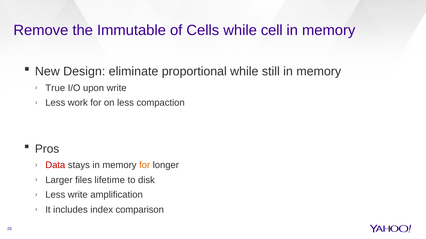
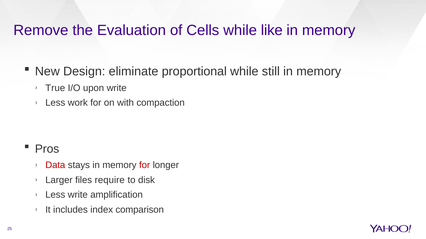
Immutable: Immutable -> Evaluation (131, 30)
cell: cell -> like (272, 30)
on less: less -> with (126, 103)
for colour: orange -> red (145, 166)
lifetime: lifetime -> require (110, 180)
